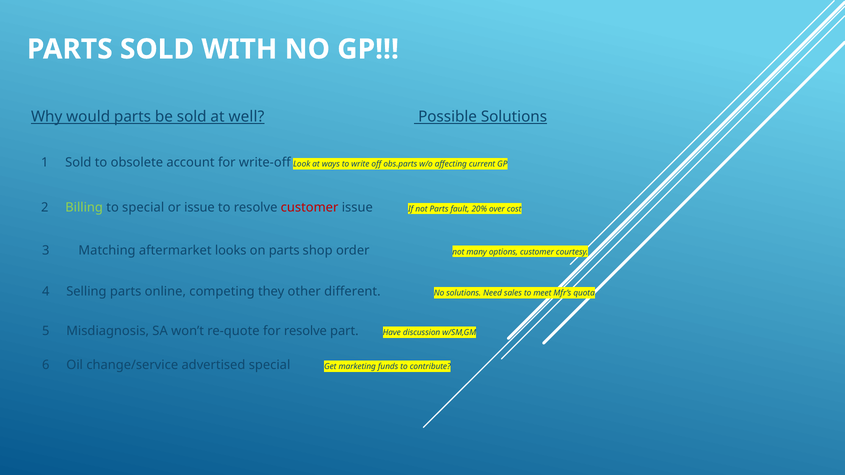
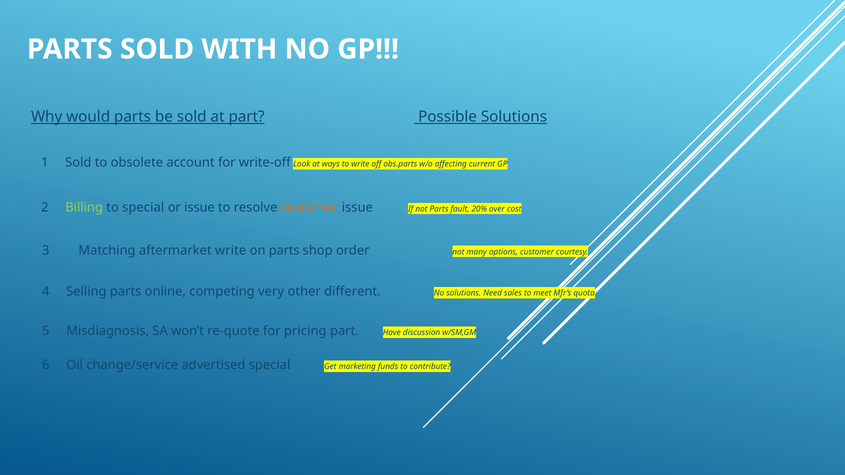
at well: well -> part (247, 117)
customer colour: red -> orange (310, 208)
aftermarket looks: looks -> write (231, 250)
they: they -> very (271, 292)
for resolve: resolve -> pricing (305, 331)
